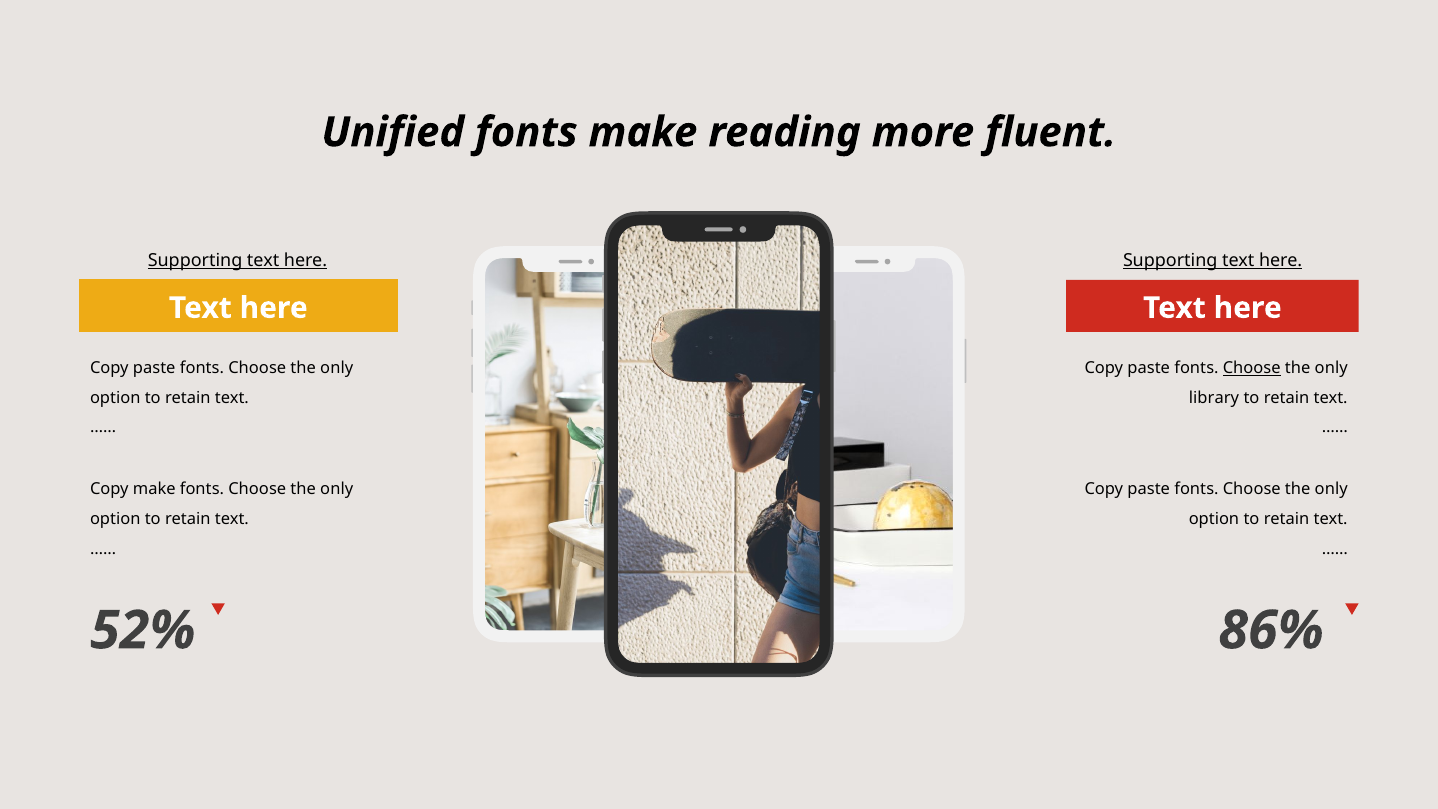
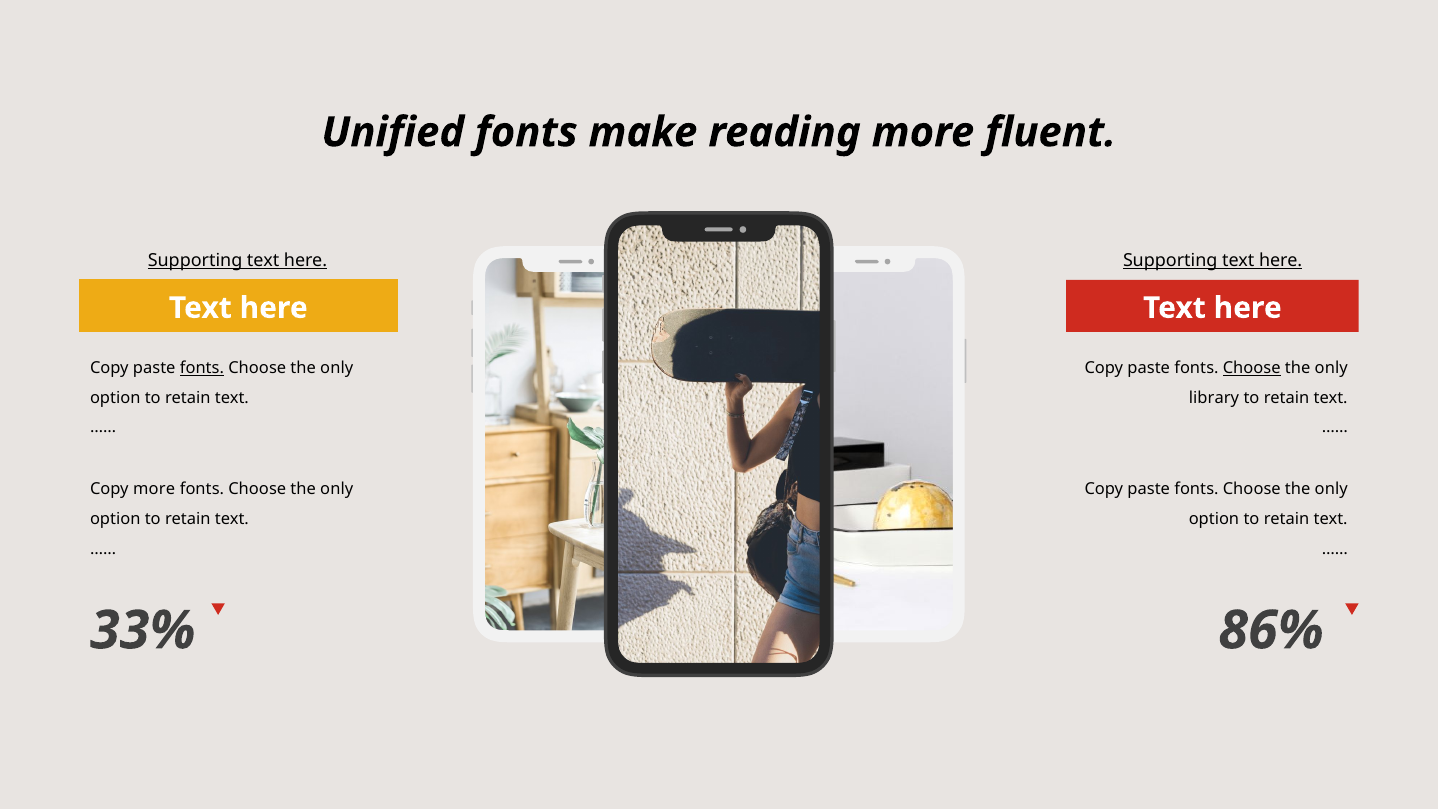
fonts underline: none -> present (202, 368)
Copy make: make -> more (154, 489)
52%: 52% -> 33% (143, 630)
